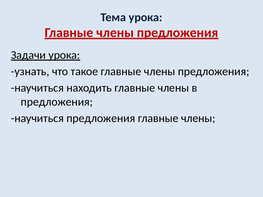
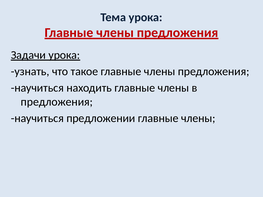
научиться предложения: предложения -> предложении (101, 118)
